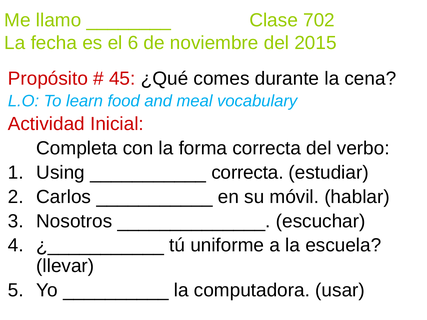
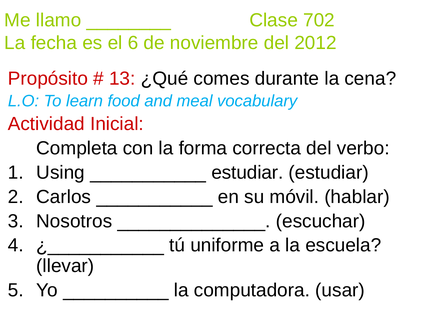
2015: 2015 -> 2012 (316, 43)
45: 45 -> 13 (122, 78)
correcta: correcta -> estudiar (247, 173)
